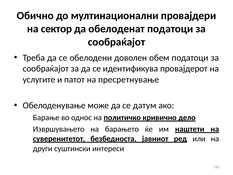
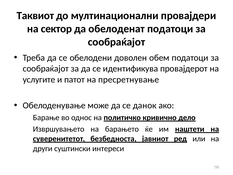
Обично: Обично -> Таквиот (35, 16)
датум: датум -> данок (145, 105)
